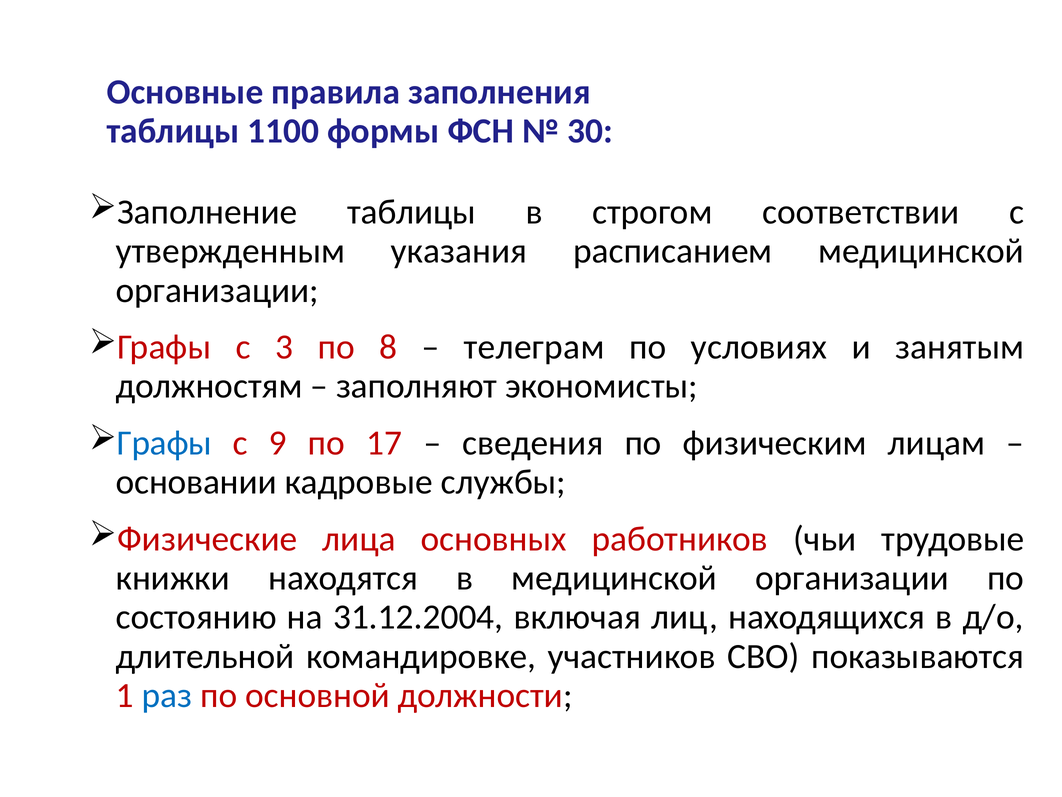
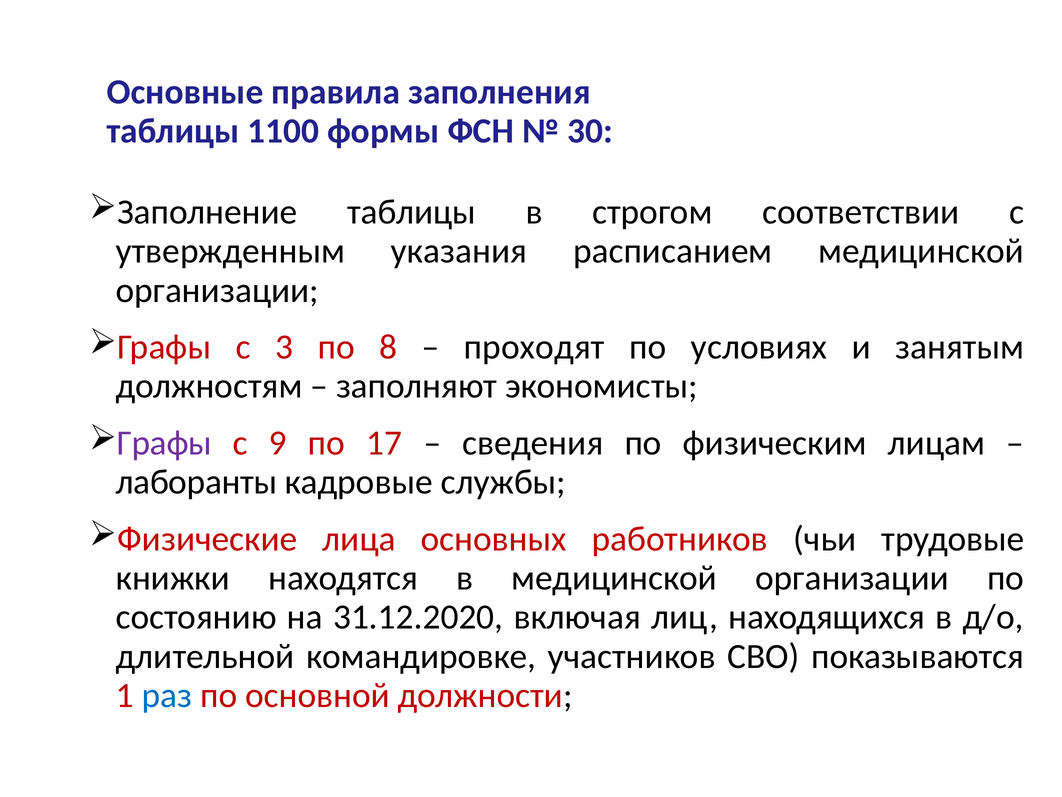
телеграм: телеграм -> проходят (534, 347)
Графы colour: blue -> purple (164, 443)
основании: основании -> лаборанты (196, 482)
31.12.2004: 31.12.2004 -> 31.12.2020 (418, 617)
